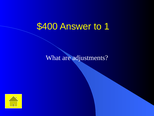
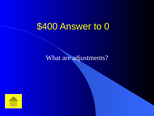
1: 1 -> 0 (107, 26)
